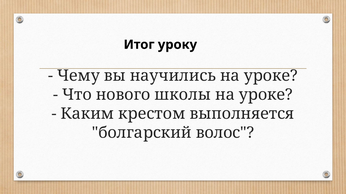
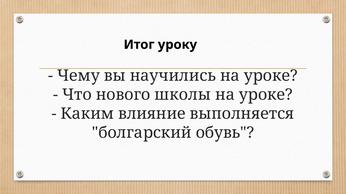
крестом: крестом -> влияние (152, 114)
волос: волос -> обувь (225, 133)
